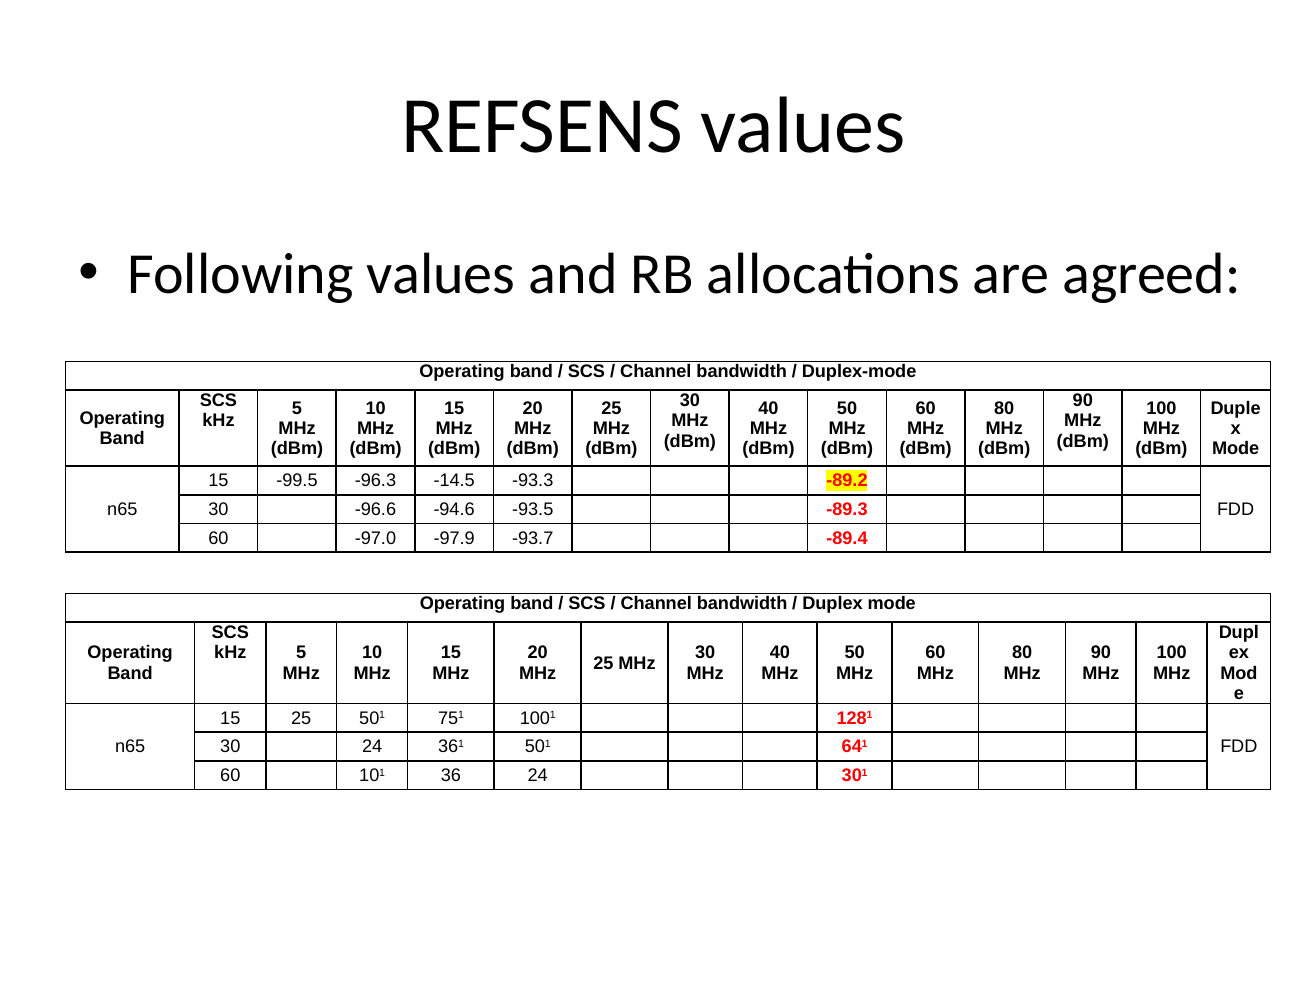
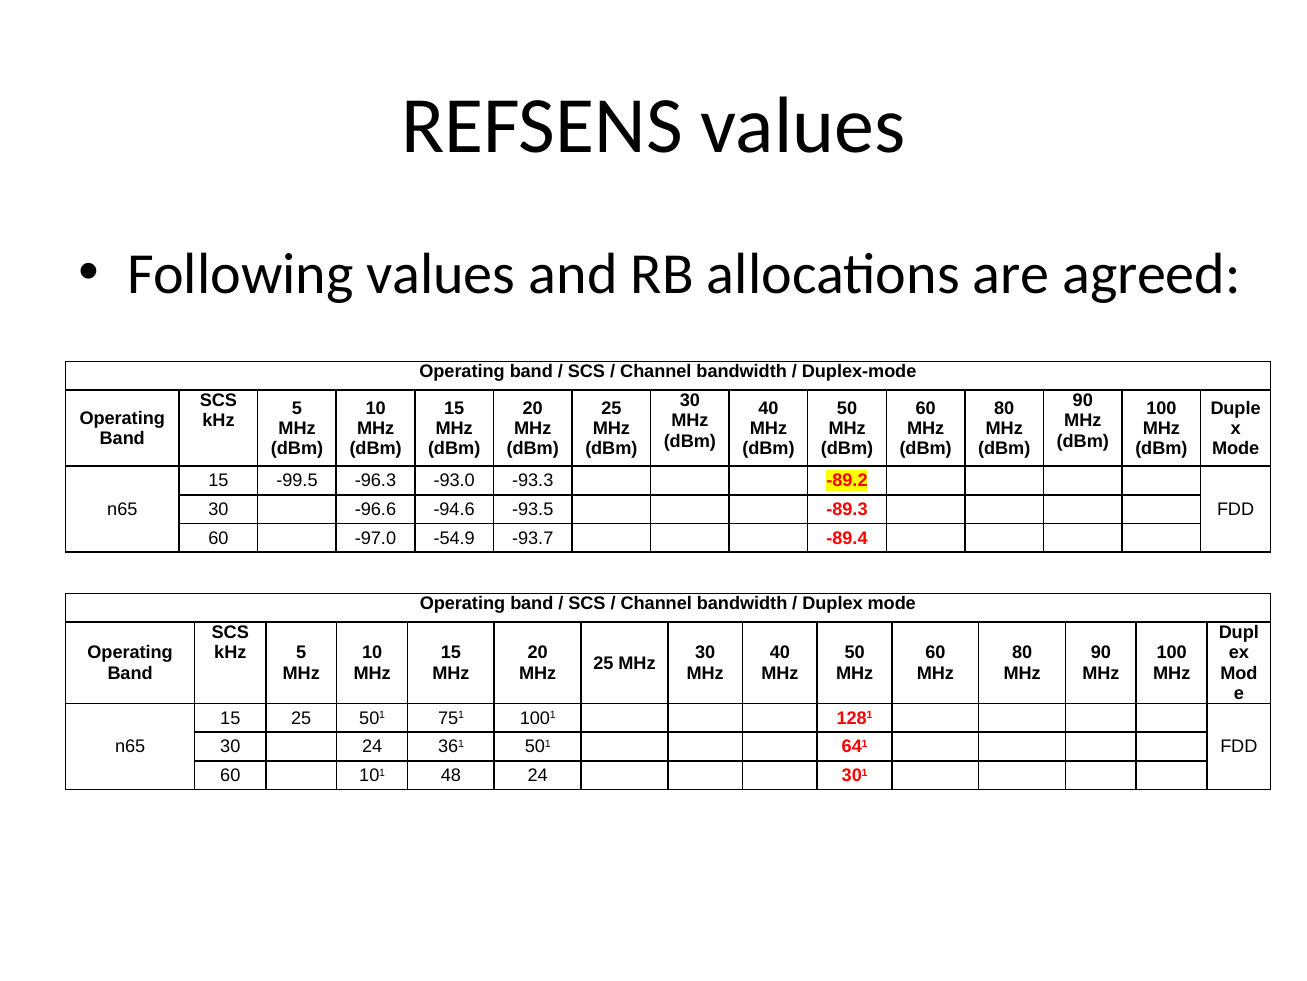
-14.5: -14.5 -> -93.0 (454, 480)
-97.9: -97.9 -> -54.9 (454, 538)
36: 36 -> 48 (451, 775)
